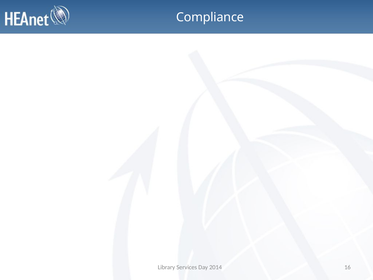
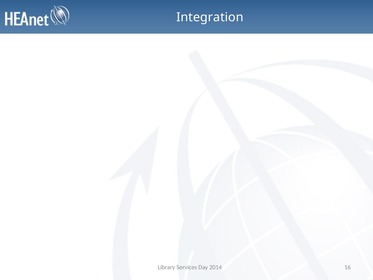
Compliance: Compliance -> Integration (210, 17)
